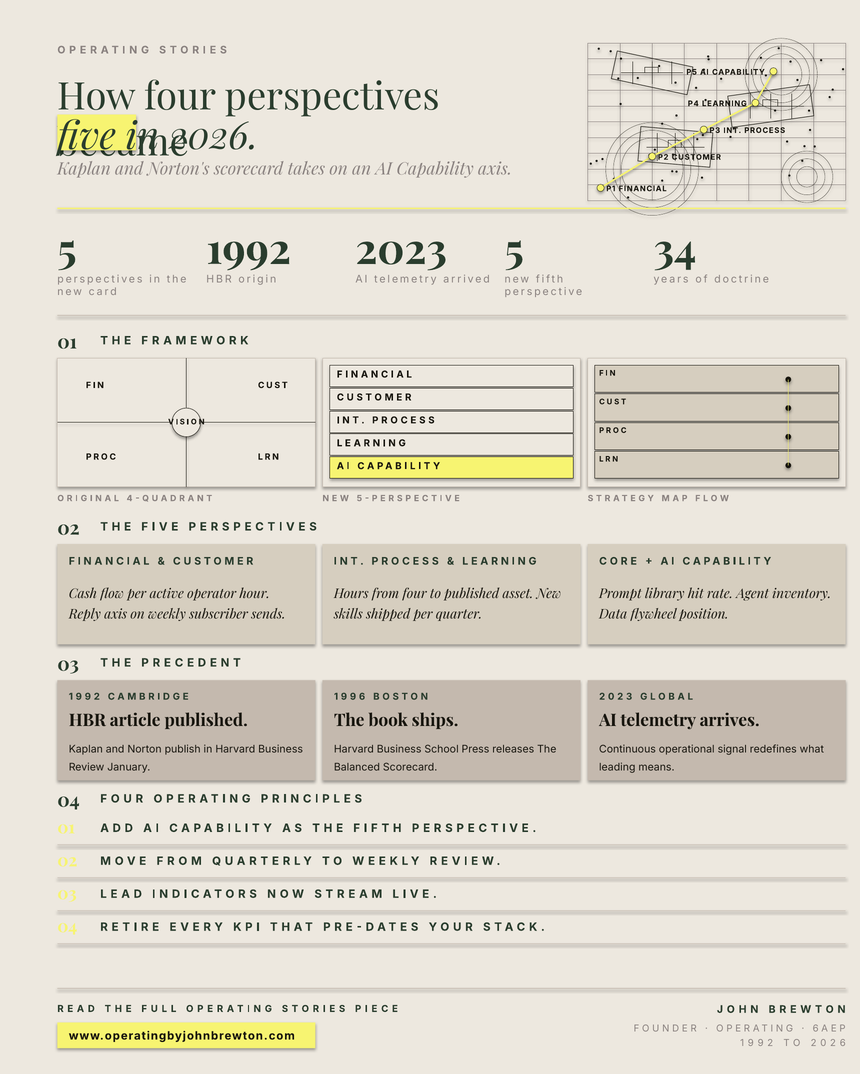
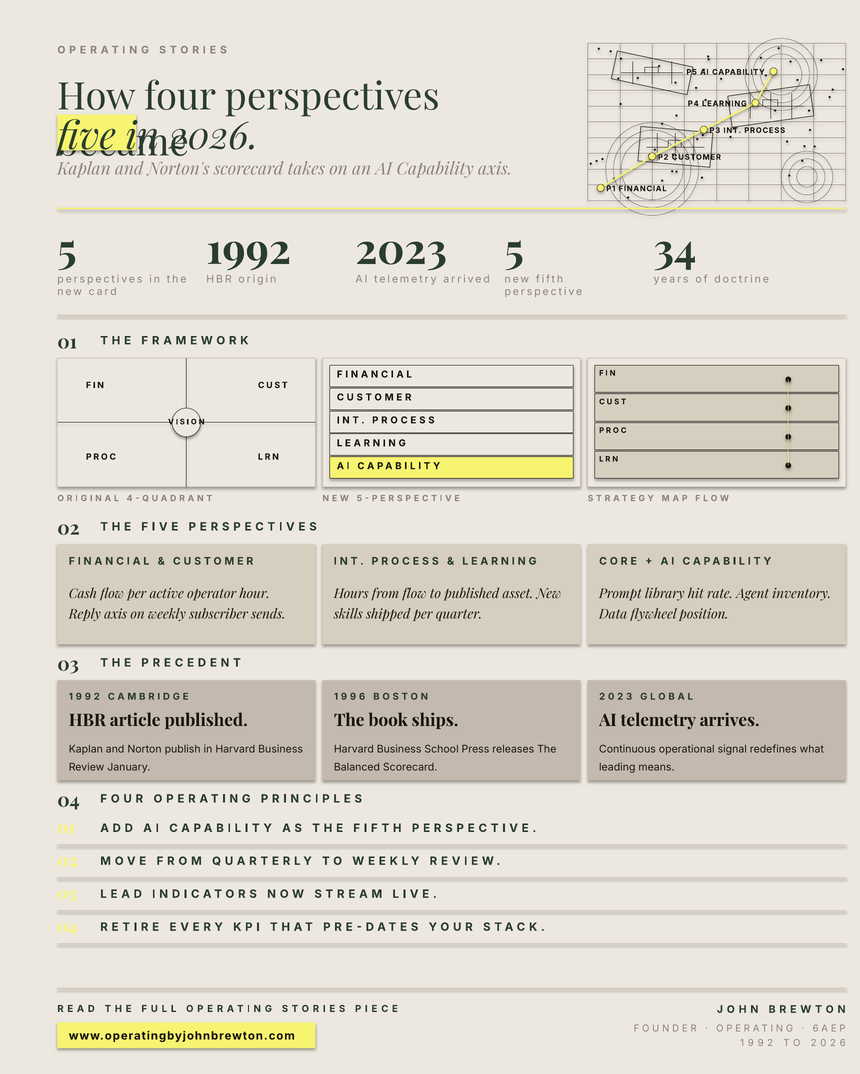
from four: four -> flow (415, 594)
